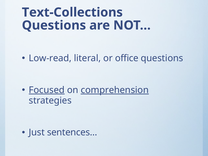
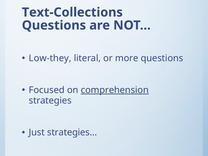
Low-read: Low-read -> Low-they (50, 58)
office: office -> more (127, 58)
Focused underline: present -> none (47, 90)
sentences…: sentences… -> strategies… (72, 132)
